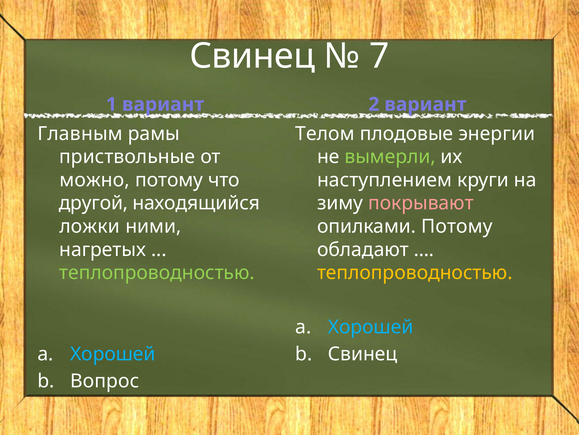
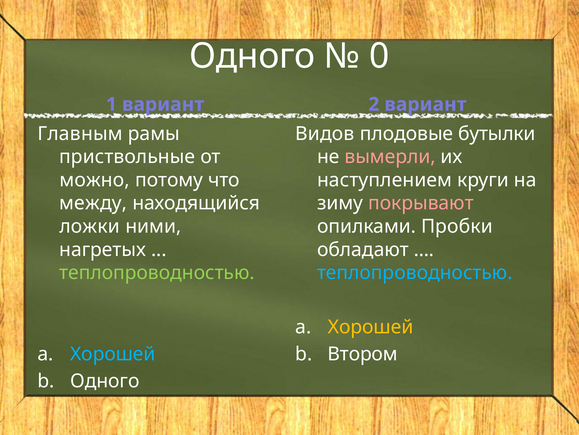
Свинец: Свинец -> Одного (252, 56)
7: 7 -> 0 (379, 56)
Телом: Телом -> Видов (325, 133)
энергии: энергии -> бутылки (497, 133)
вымерли colour: light green -> pink (390, 157)
другой: другой -> между (93, 203)
опилками Потому: Потому -> Пробки (457, 226)
теплопроводностью colour: yellow -> light blue (415, 272)
Хорошей colour: light blue -> yellow (371, 326)
Свинец: Свинец -> Втором (363, 353)
Вопрос: Вопрос -> Одного (105, 380)
